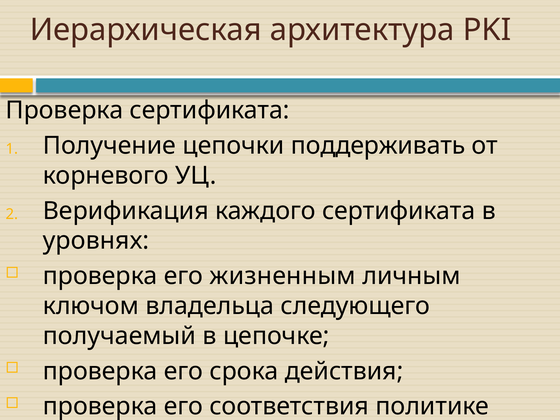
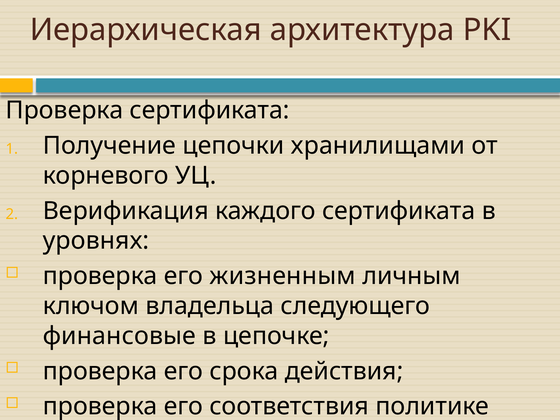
поддерживать: поддерживать -> хранилищами (378, 146)
получаемый: получаемый -> финансовые (119, 336)
